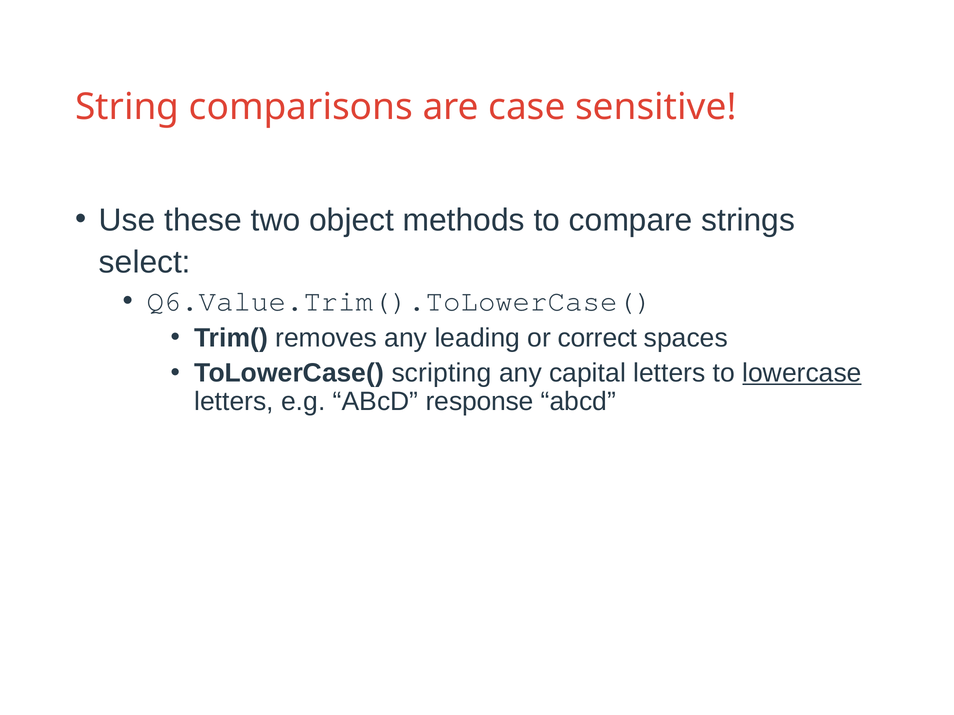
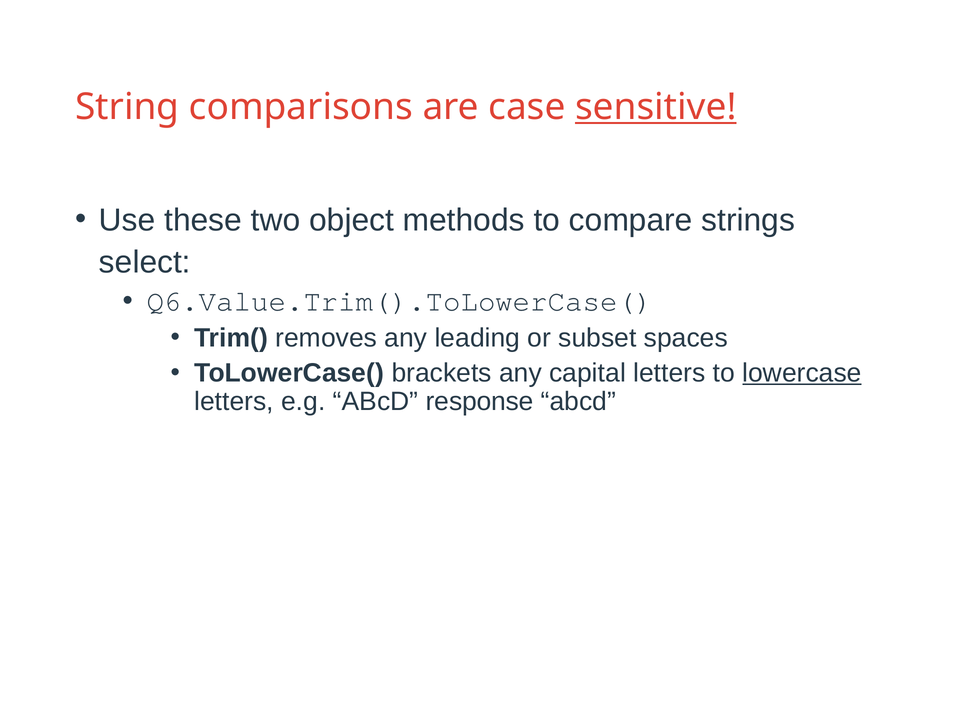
sensitive underline: none -> present (656, 107)
correct: correct -> subset (597, 338)
scripting: scripting -> brackets (442, 373)
